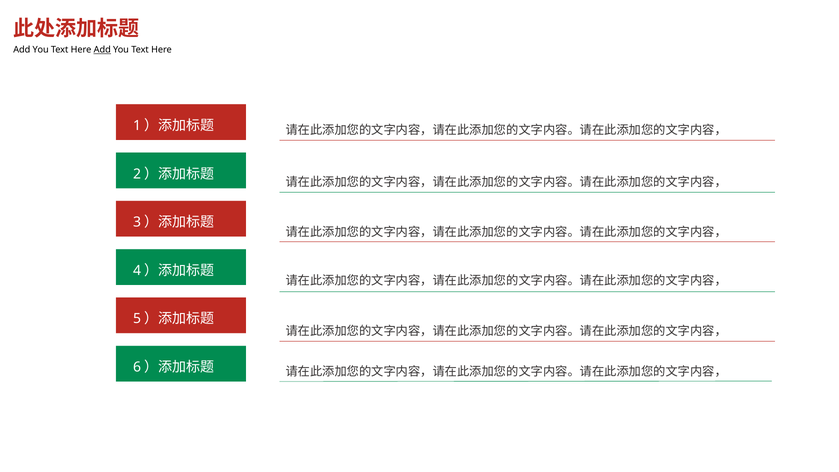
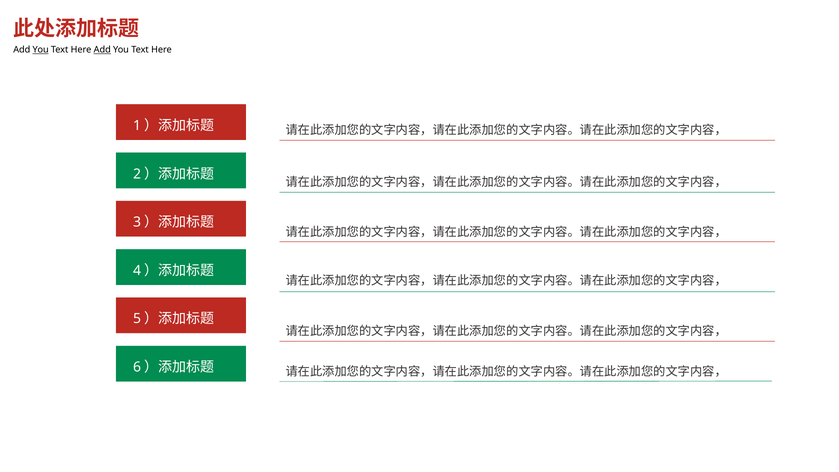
You underline: none -> present (41, 50)
